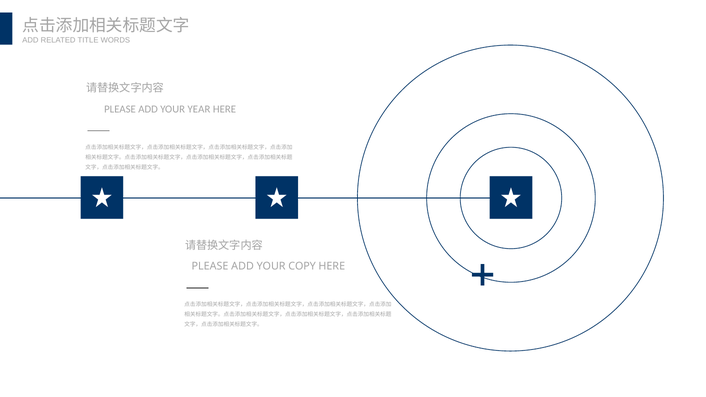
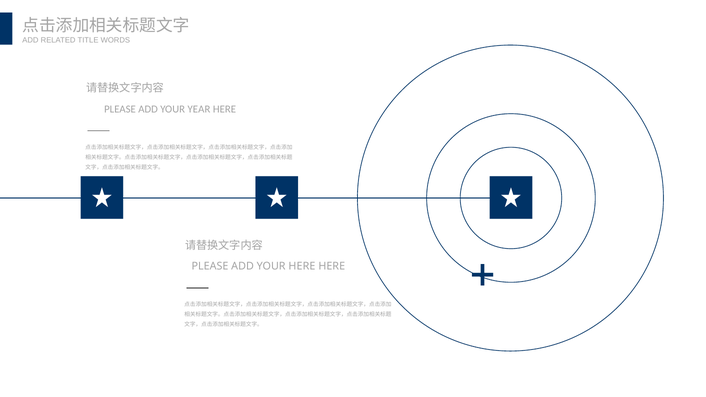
YOUR COPY: COPY -> HERE (302, 266)
